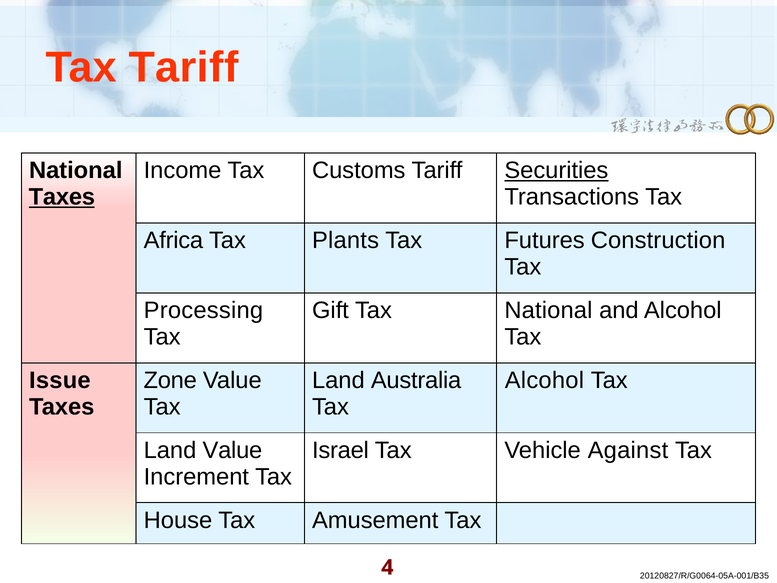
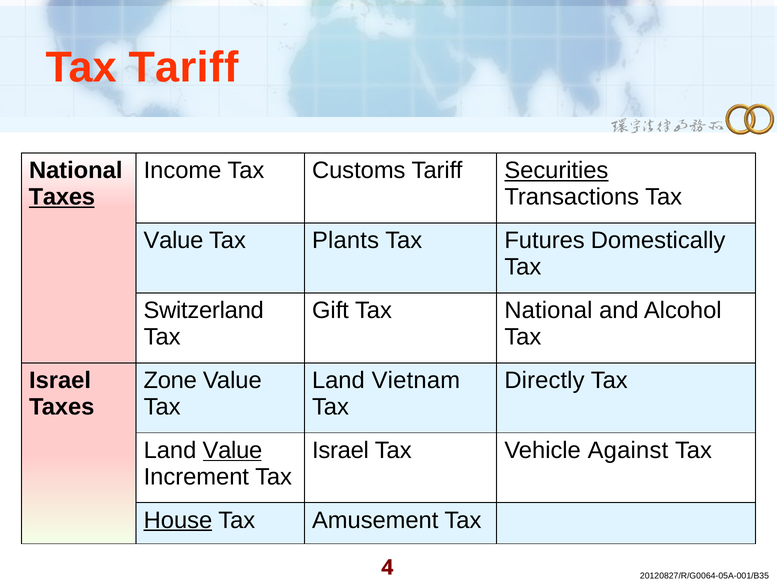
Africa: Africa -> Value (173, 240)
Construction: Construction -> Domestically (658, 240)
Processing: Processing -> Switzerland (204, 310)
Issue: Issue -> Israel (60, 380)
Australia: Australia -> Vietnam (416, 380)
Alcohol: Alcohol -> Directly (544, 380)
Value underline: none -> present (232, 450)
House underline: none -> present (178, 520)
